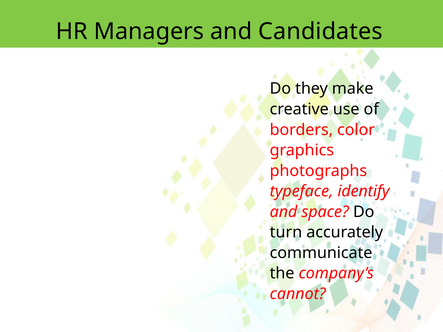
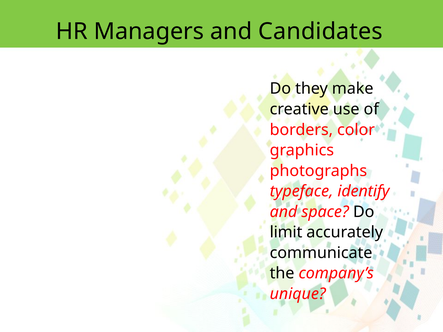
turn: turn -> limit (286, 232)
cannot: cannot -> unique (298, 294)
